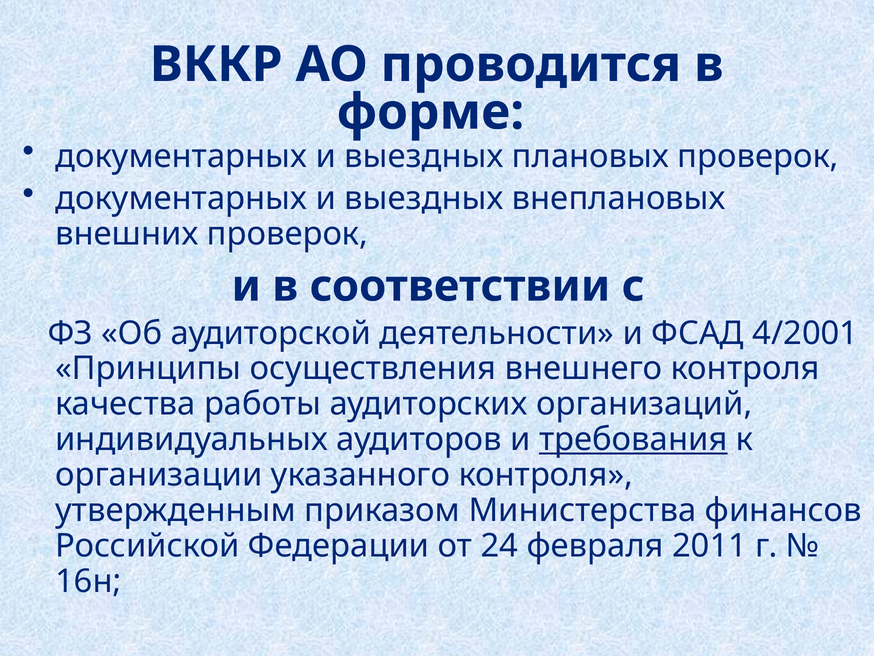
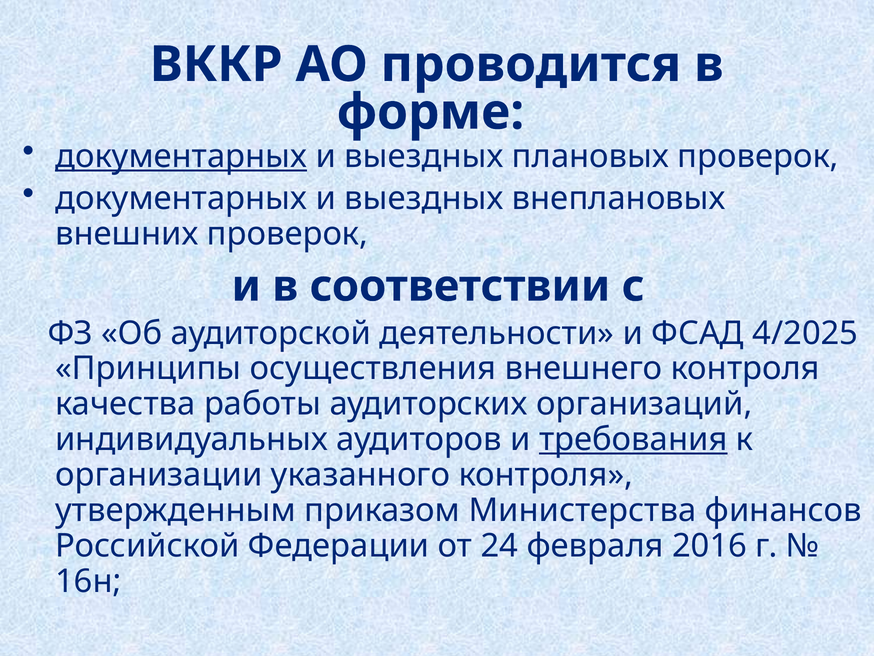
документарных underline: none -> present (181, 156)
4/2001: 4/2001 -> 4/2025 (805, 333)
2011: 2011 -> 2016 (710, 546)
